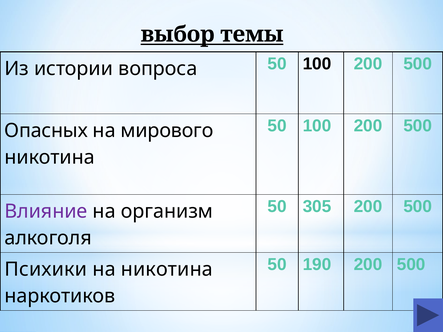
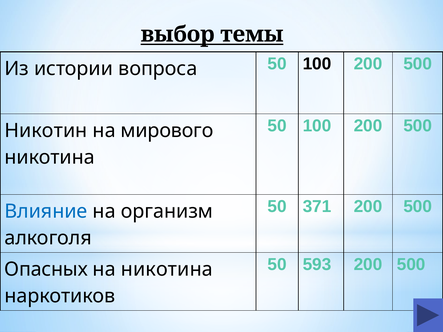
Опасных: Опасных -> Никотин (46, 131)
305: 305 -> 371 (317, 207)
Влияние colour: purple -> blue (46, 211)
190: 190 -> 593 (317, 265)
Психики: Психики -> Опасных (46, 269)
